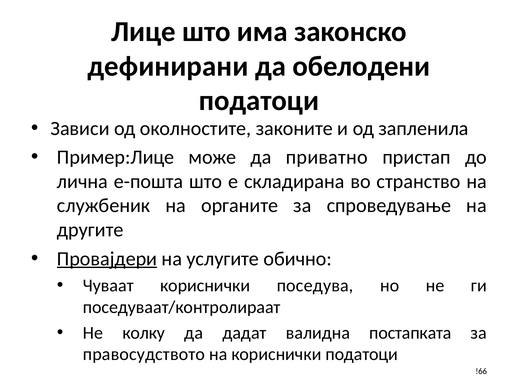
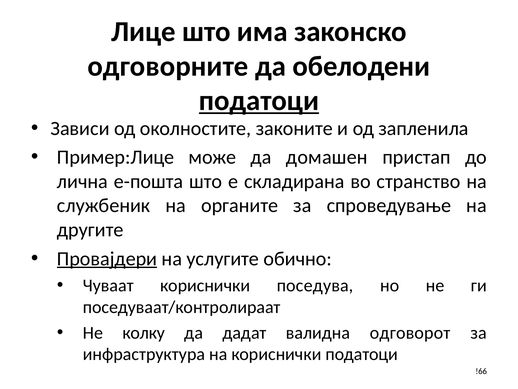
дефинирани: дефинирани -> одговорните (168, 66)
податоци underline: none -> present (259, 101)
приватно: приватно -> домашен (327, 157)
постапката: постапката -> одговорот (410, 332)
правосудството: правосудството -> инфраструктура (144, 354)
